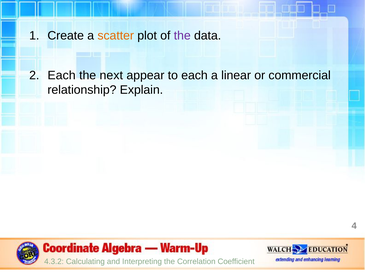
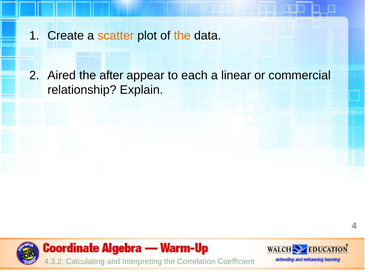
the colour: purple -> orange (182, 36)
Each: Each -> Aired (62, 75)
next: next -> after (111, 75)
